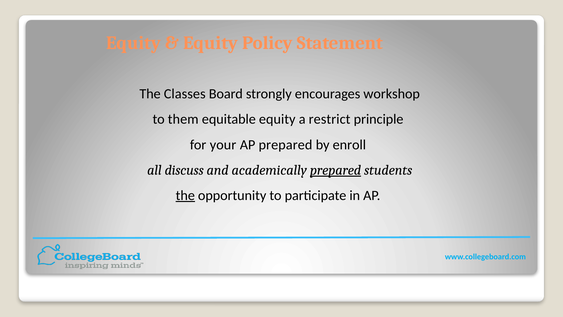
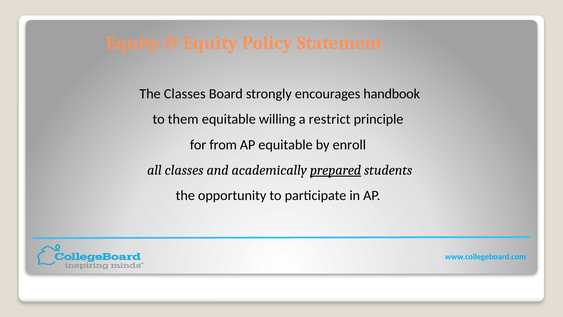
workshop: workshop -> handbook (392, 94)
equitable equity: equity -> willing (277, 119)
your: your -> from (223, 145)
AP prepared: prepared -> equitable (286, 145)
all discuss: discuss -> classes (184, 170)
the underline: present -> none (185, 195)
